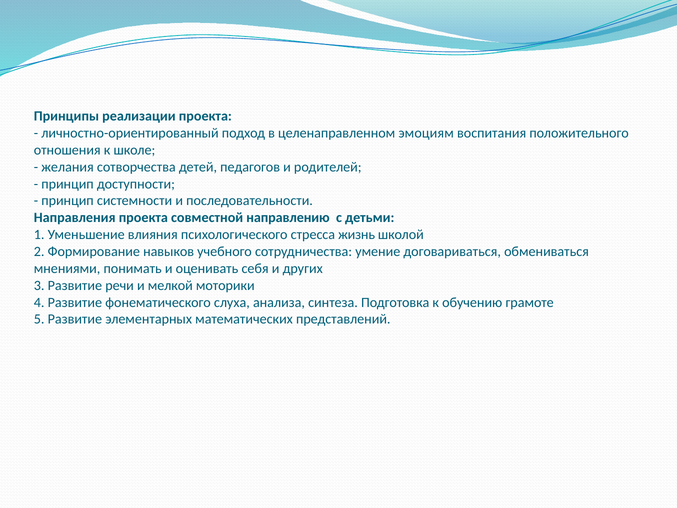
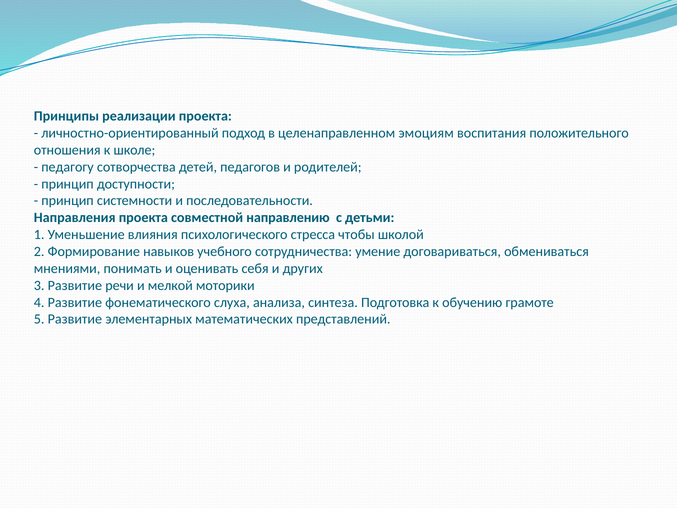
желания: желания -> педагогу (67, 167)
жизнь: жизнь -> чтобы (356, 235)
